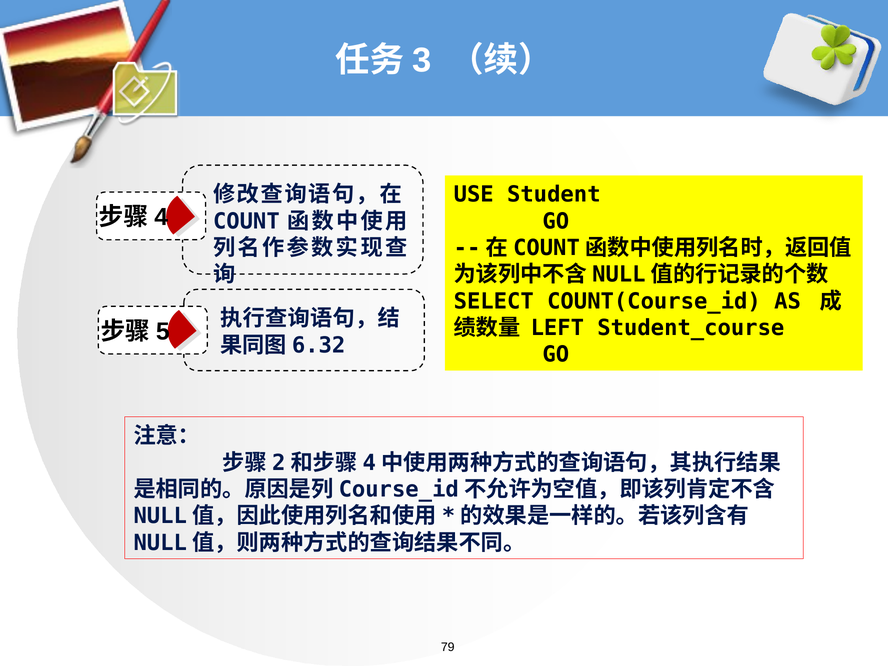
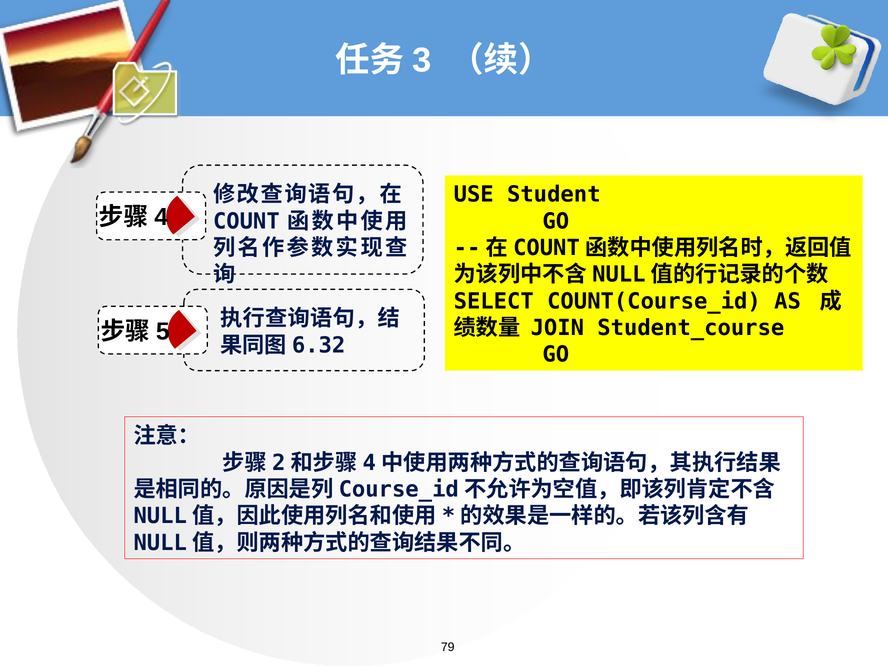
LEFT: LEFT -> JOIN (557, 328)
